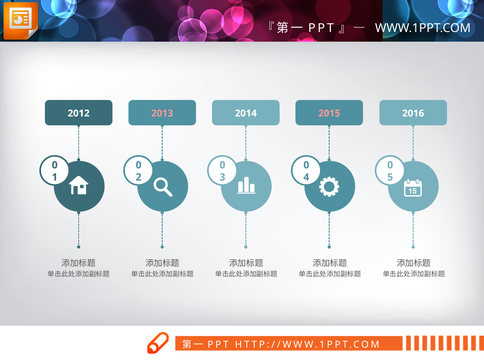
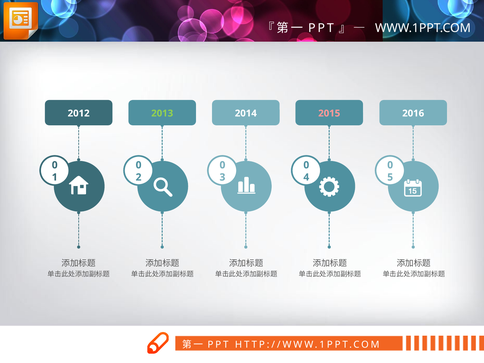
2013 colour: pink -> light green (162, 113)
